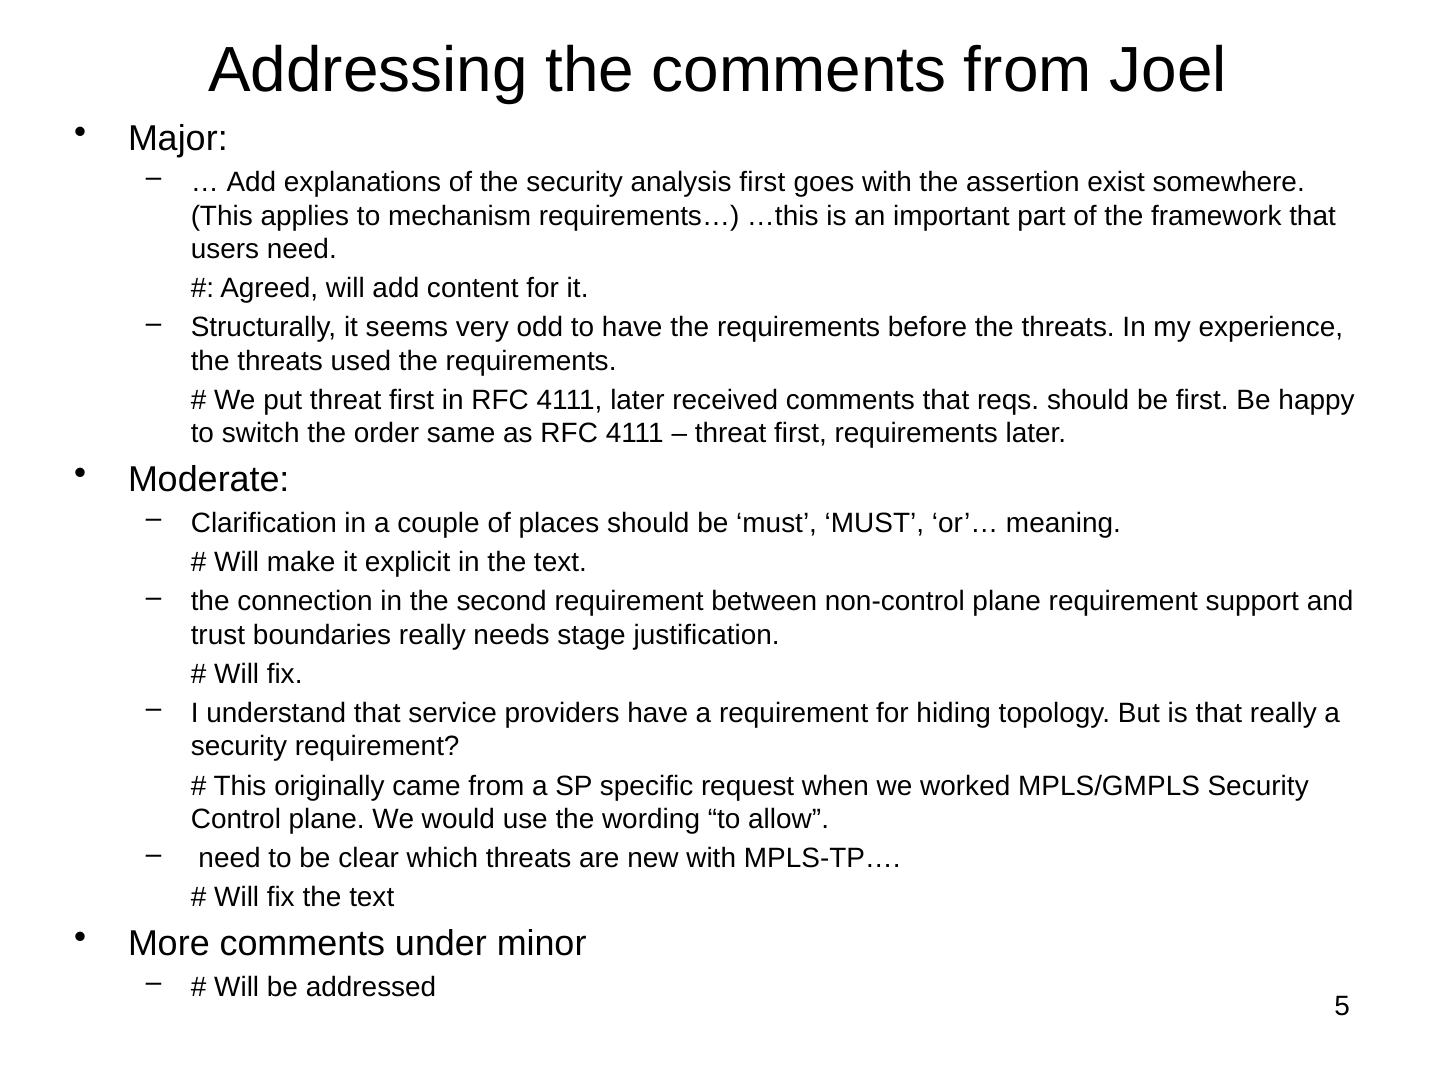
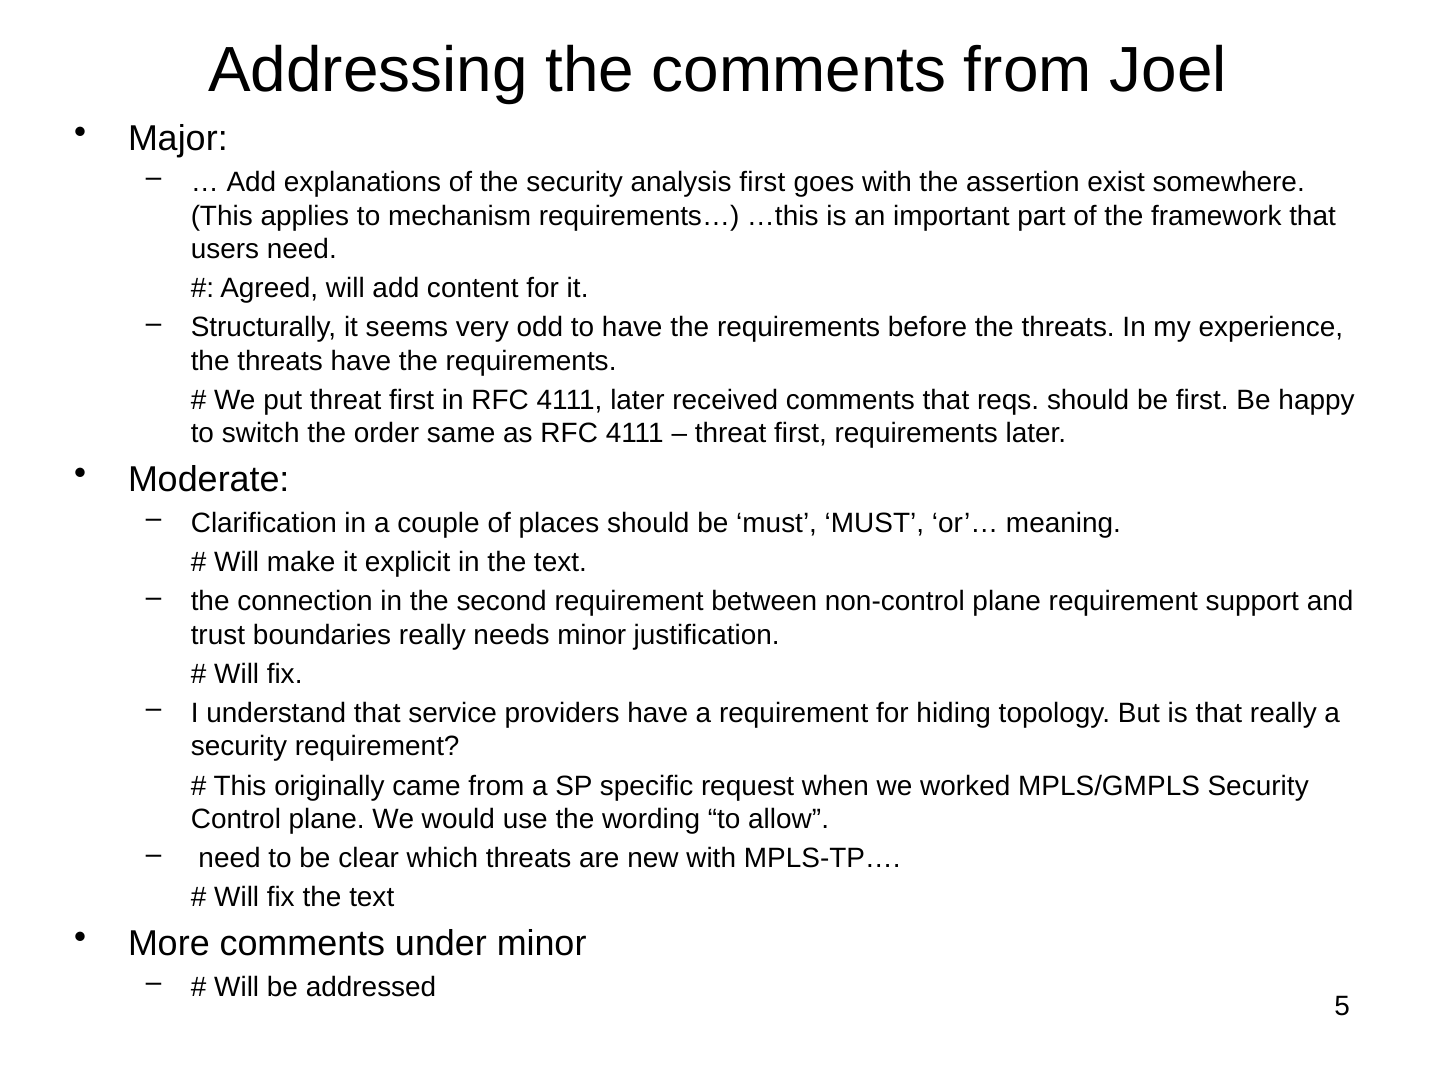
threats used: used -> have (361, 361)
needs stage: stage -> minor (592, 635)
